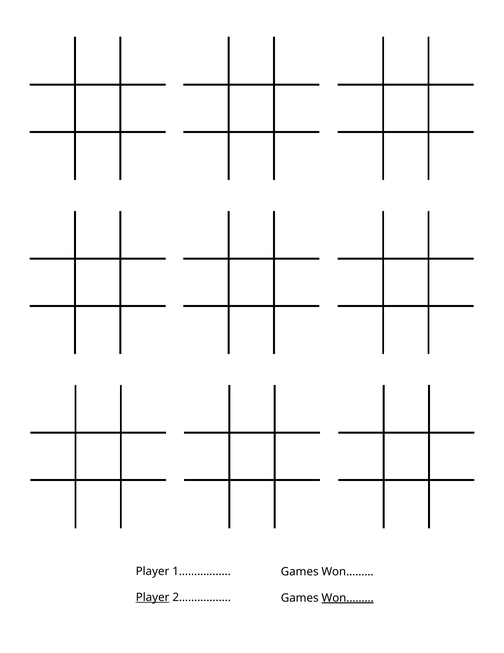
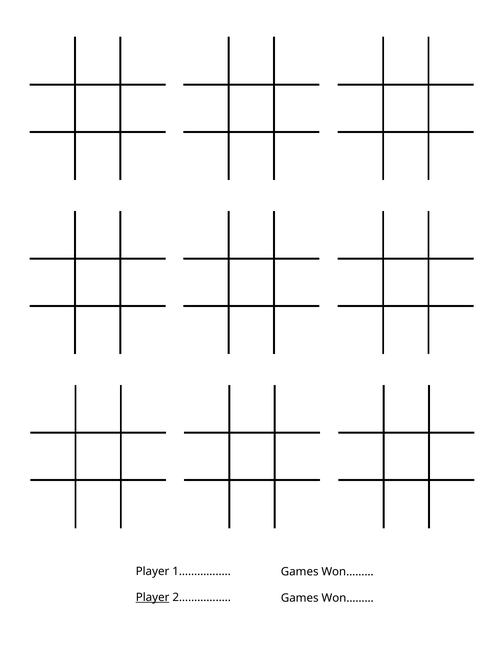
Won……… underline: present -> none (348, 597)
